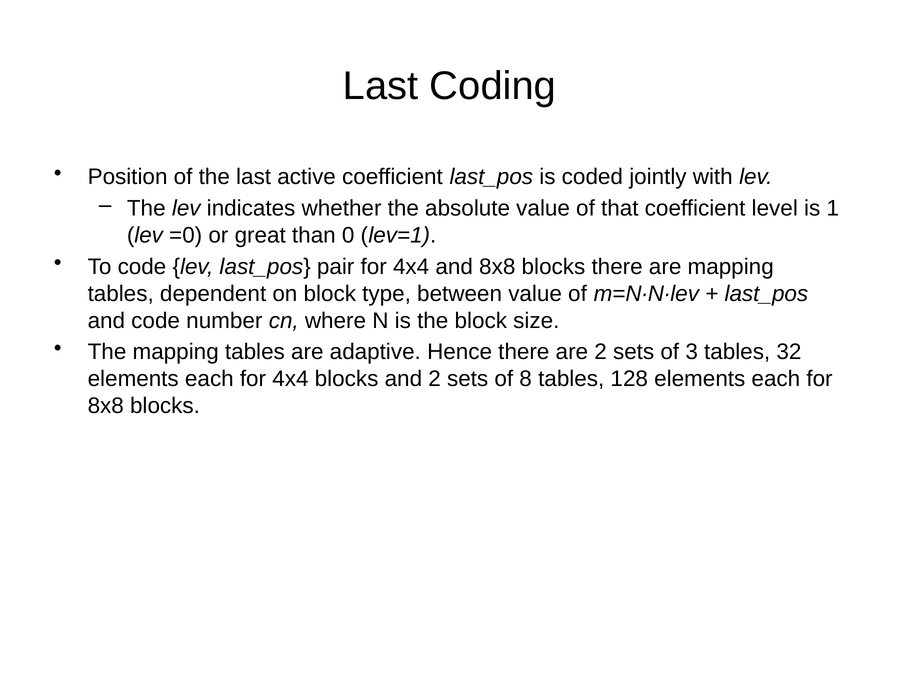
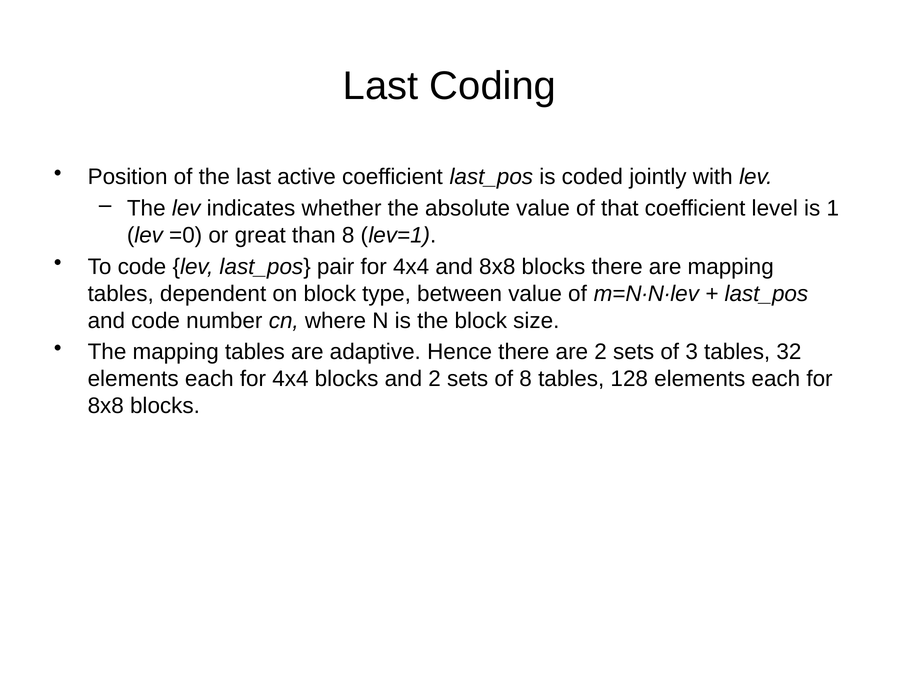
than 0: 0 -> 8 (348, 235)
